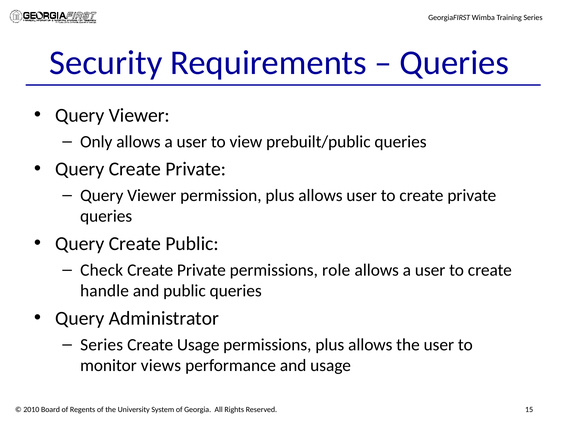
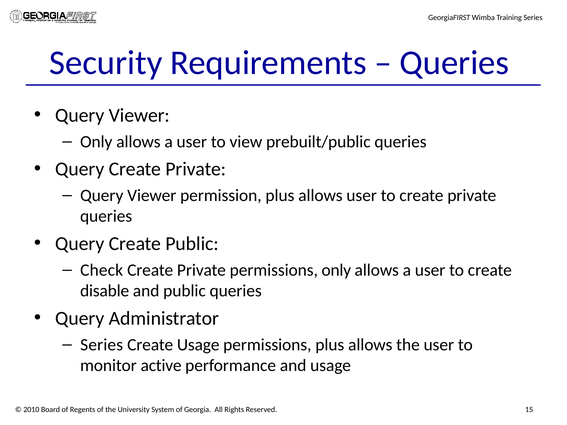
permissions role: role -> only (336, 270)
handle: handle -> disable (105, 291)
views: views -> active (161, 366)
